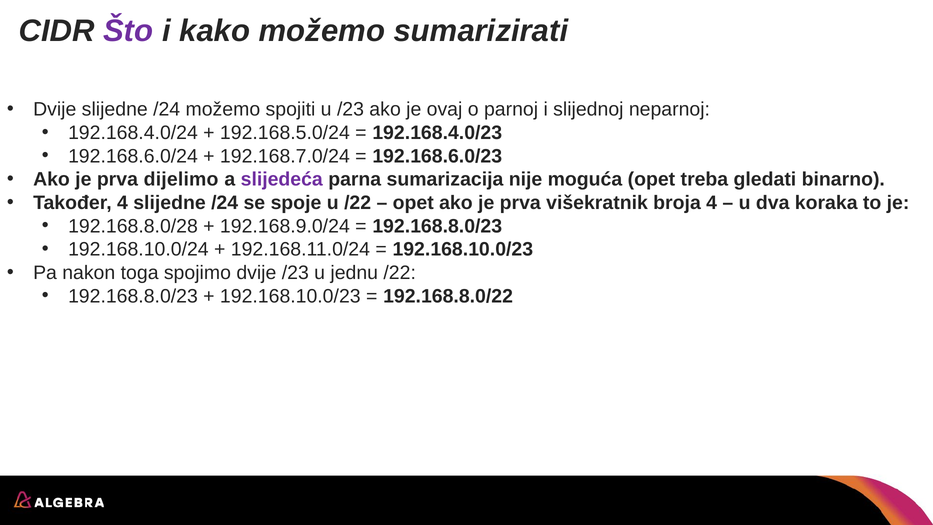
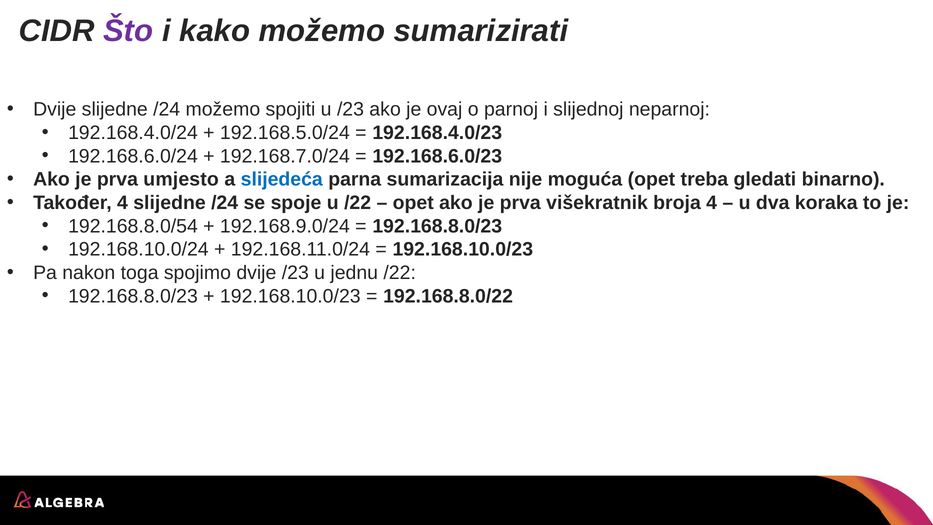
dijelimo: dijelimo -> umjesto (181, 179)
slijedeća colour: purple -> blue (282, 179)
192.168.8.0/28: 192.168.8.0/28 -> 192.168.8.0/54 (133, 226)
